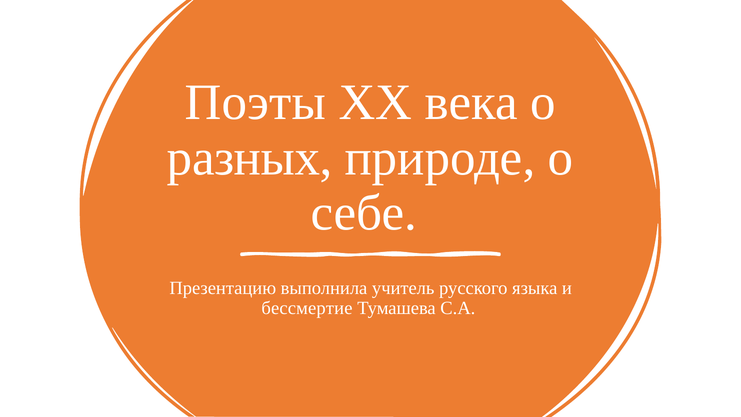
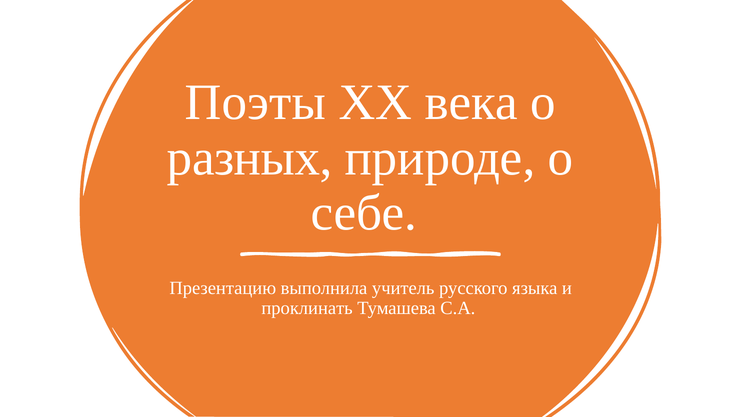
бессмертие: бессмертие -> проклинать (307, 308)
